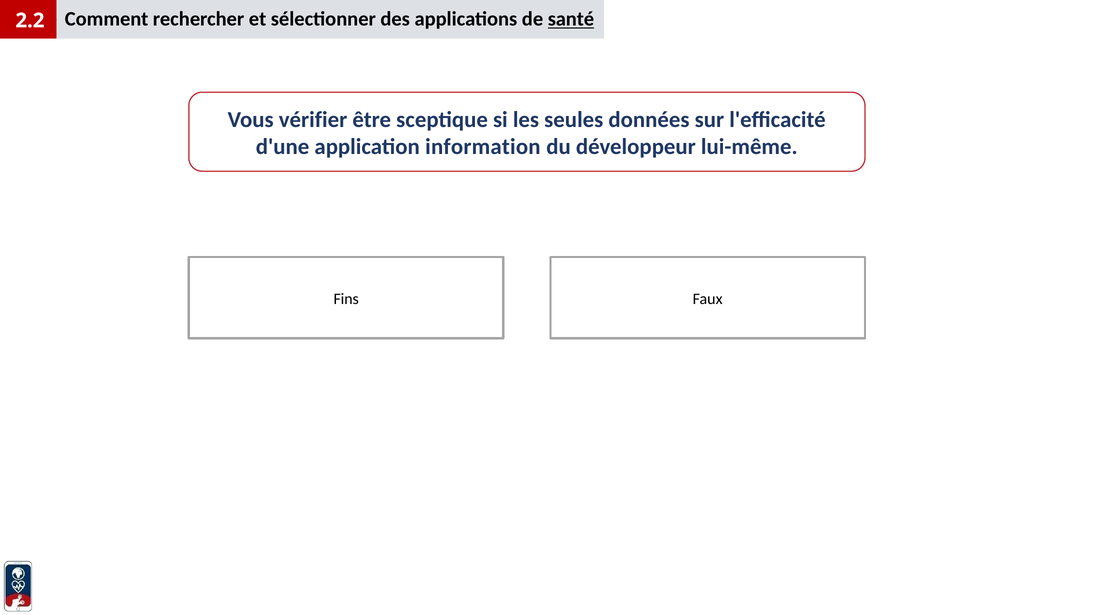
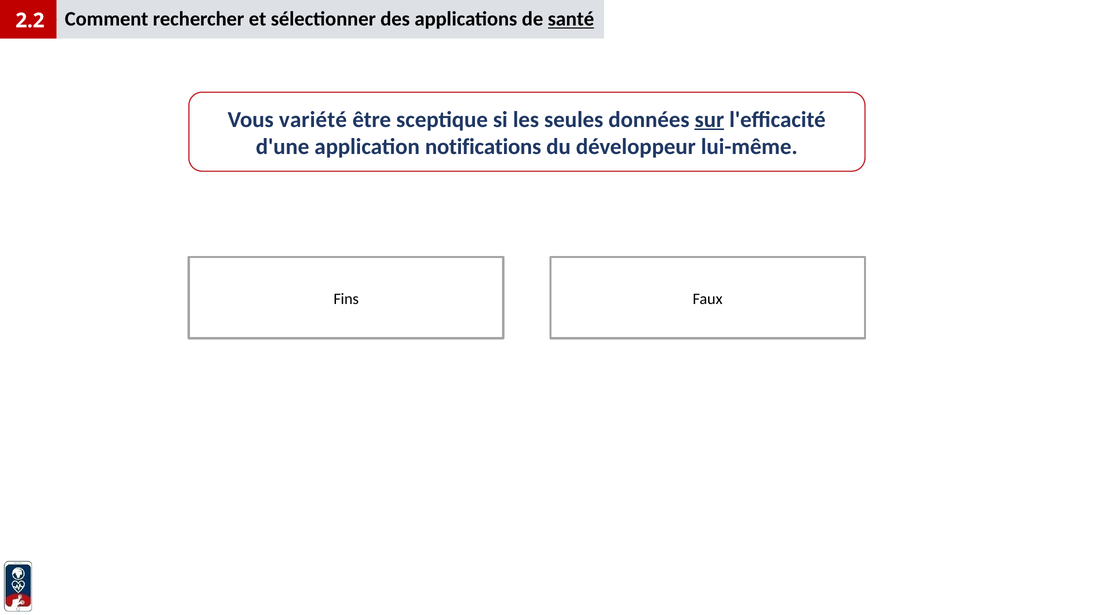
vérifier: vérifier -> variété (313, 120)
sur underline: none -> present (709, 120)
information: information -> notifications (483, 147)
